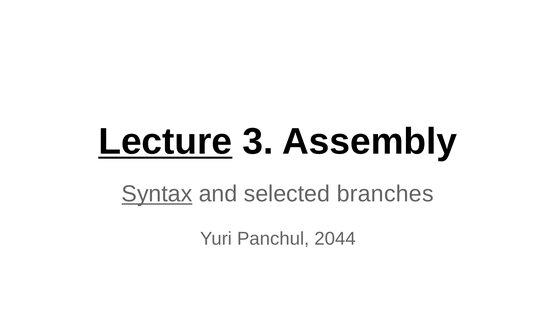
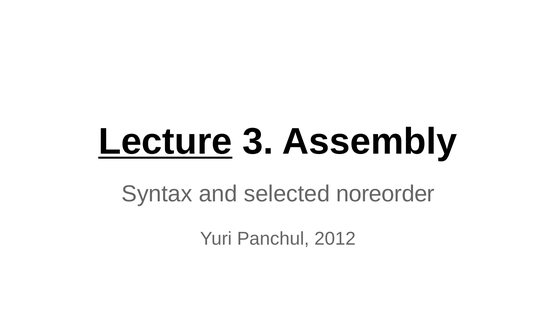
Syntax underline: present -> none (157, 194)
branches: branches -> noreorder (385, 194)
2044: 2044 -> 2012 (335, 238)
